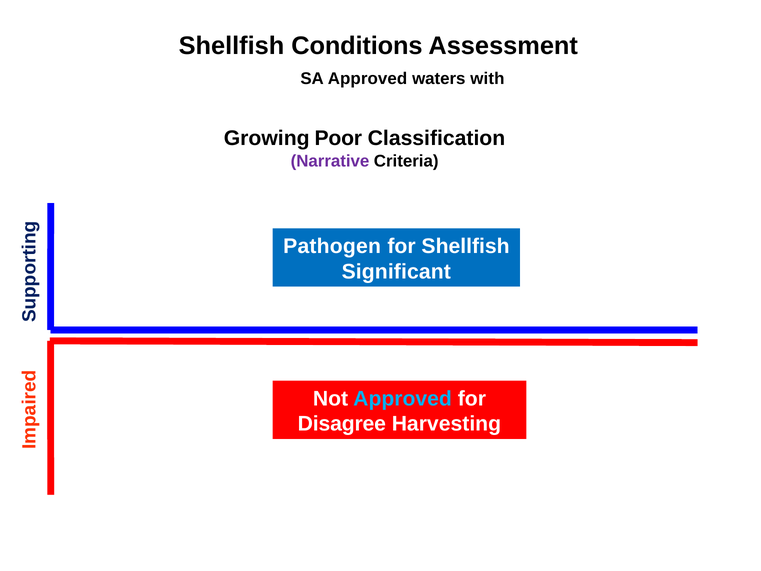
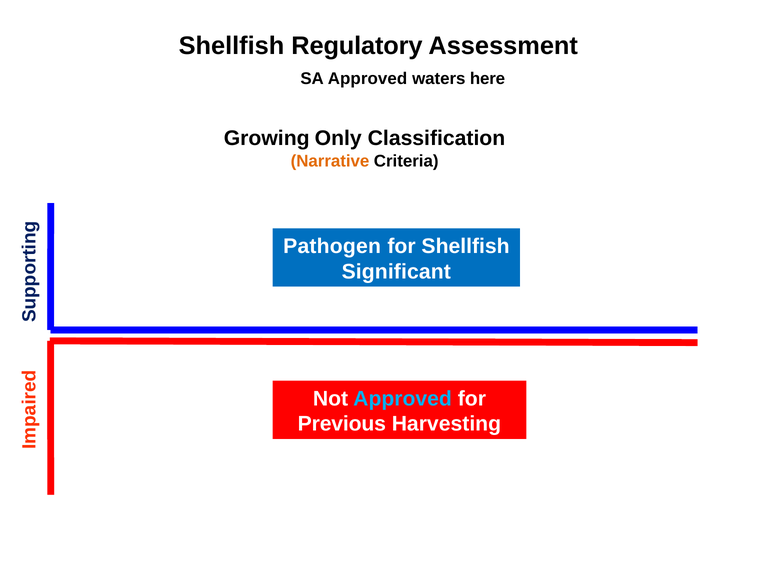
Conditions: Conditions -> Regulatory (357, 46)
with: with -> here (488, 78)
Poor: Poor -> Only (338, 138)
Narrative colour: purple -> orange (330, 161)
Disagree: Disagree -> Previous (342, 424)
